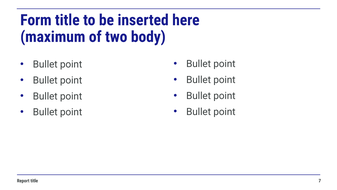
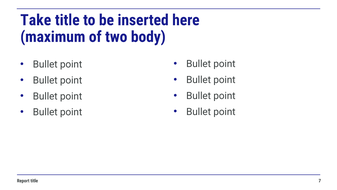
Form: Form -> Take (36, 20)
